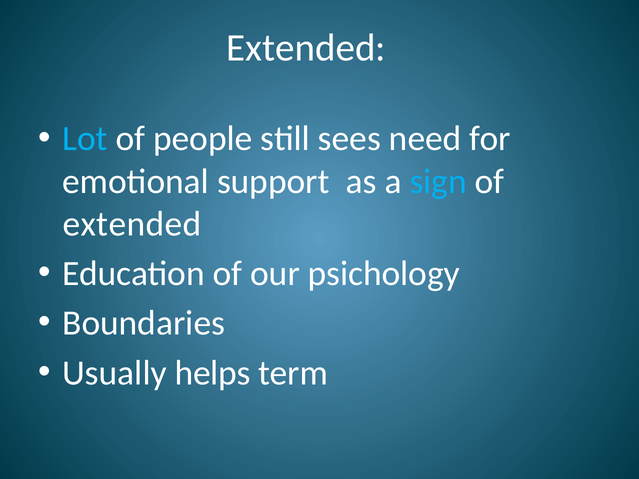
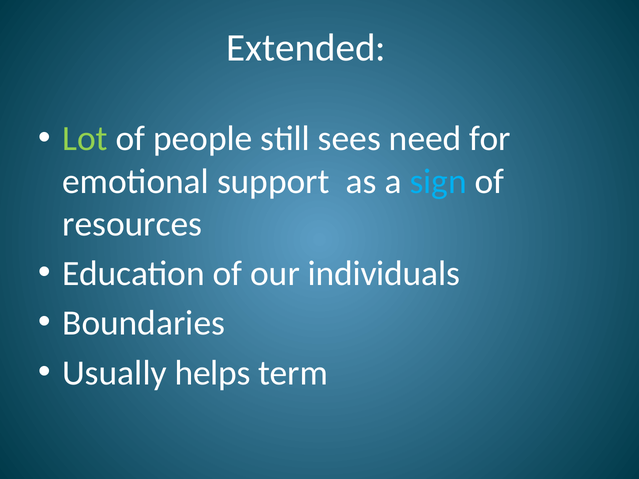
Lot colour: light blue -> light green (85, 139)
extended: extended -> resources (132, 224)
psichology: psichology -> individuals (384, 274)
